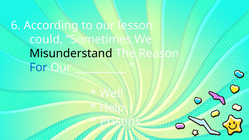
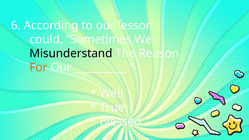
For colour: blue -> orange (38, 67)
Help: Help -> True (112, 108)
Prisons: Prisons -> Blessed (120, 122)
